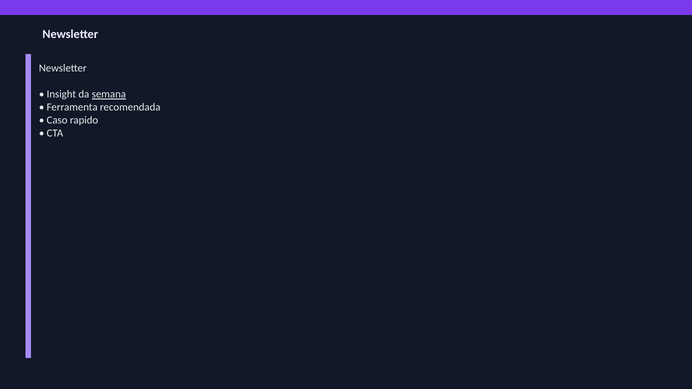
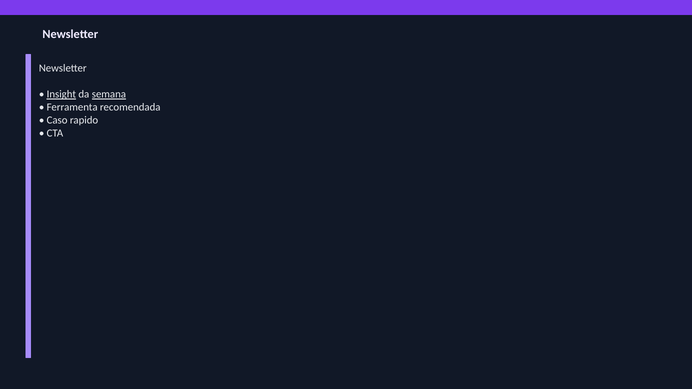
Insight underline: none -> present (61, 94)
